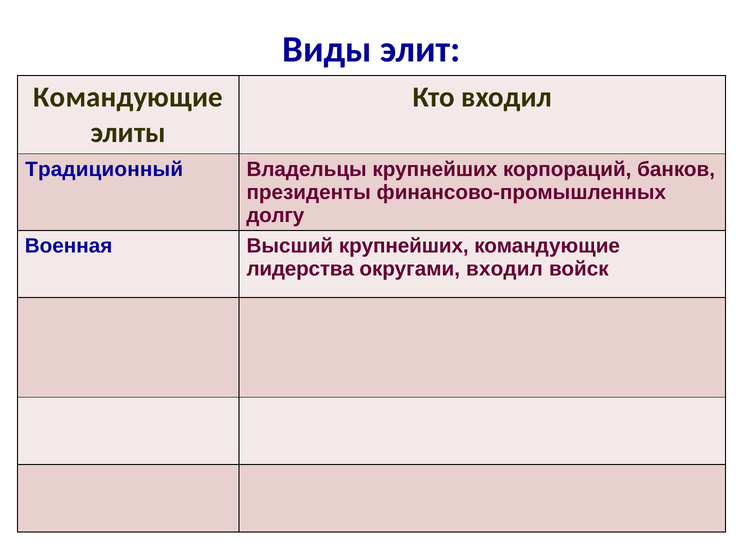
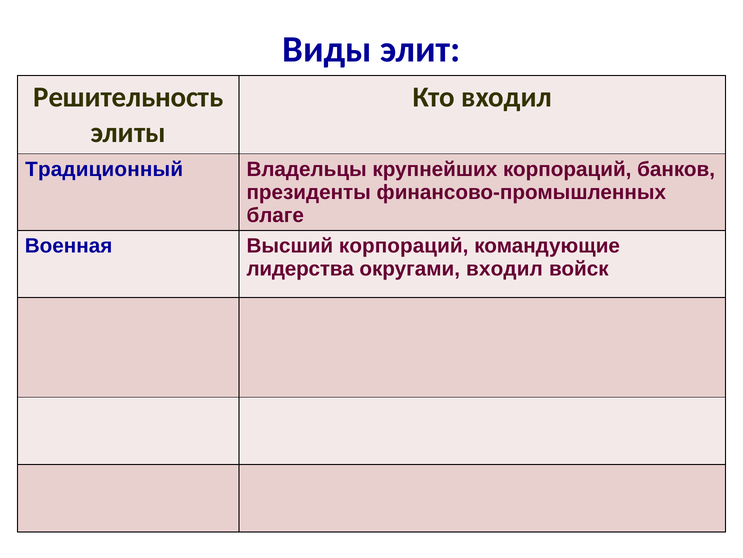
Командующие: Командующие -> Решительность (128, 97)
долгу: долгу -> благе (275, 215)
Высший крупнейших: крупнейших -> корпораций (404, 246)
